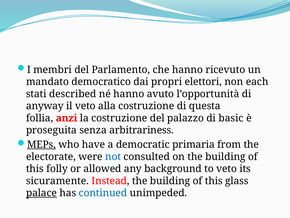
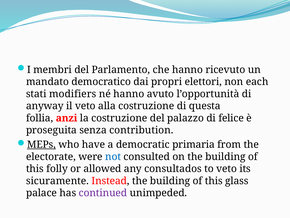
described: described -> modifiers (73, 94)
basic: basic -> felice (231, 118)
arbitrariness: arbitrariness -> contribution (141, 130)
background: background -> consultados (173, 168)
palace underline: present -> none (42, 193)
continued colour: blue -> purple (103, 193)
